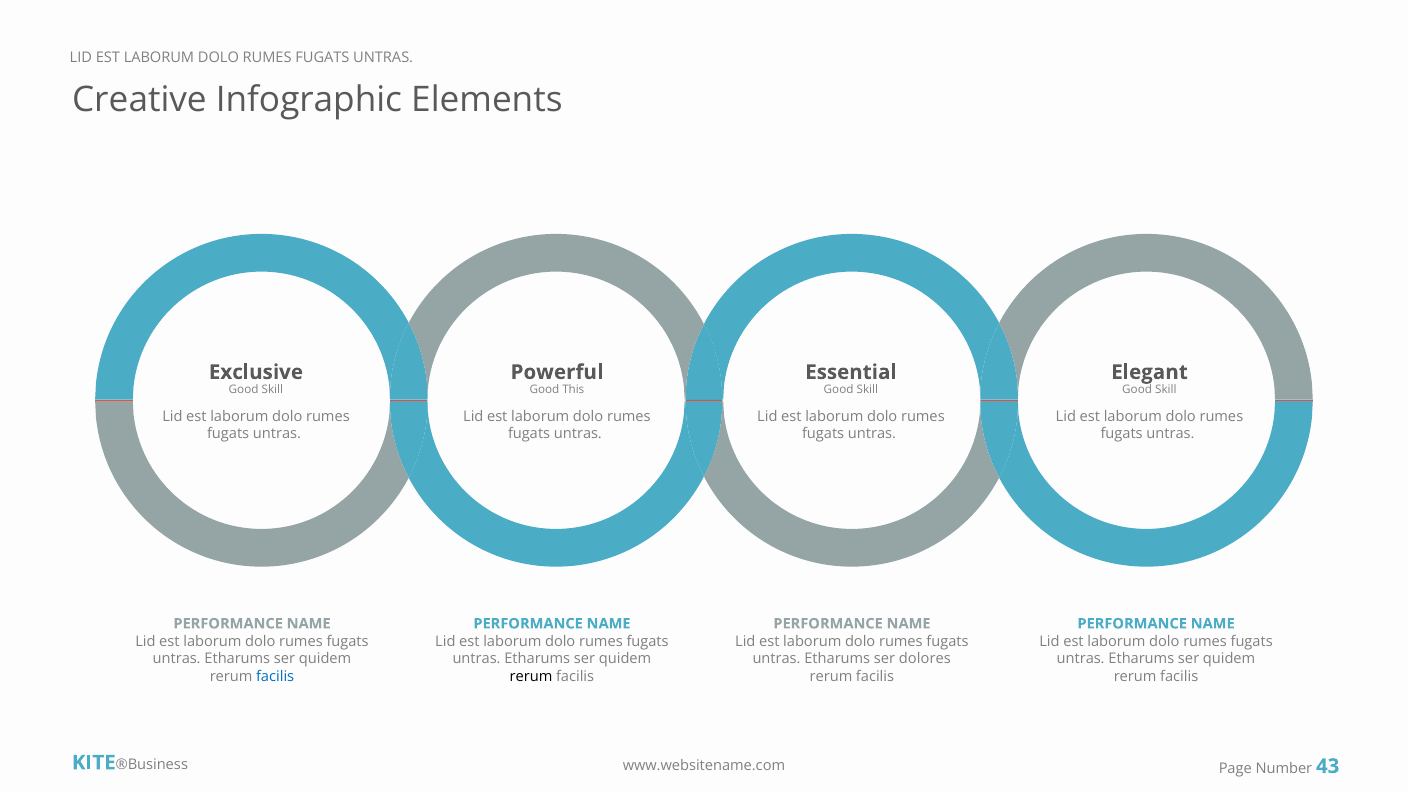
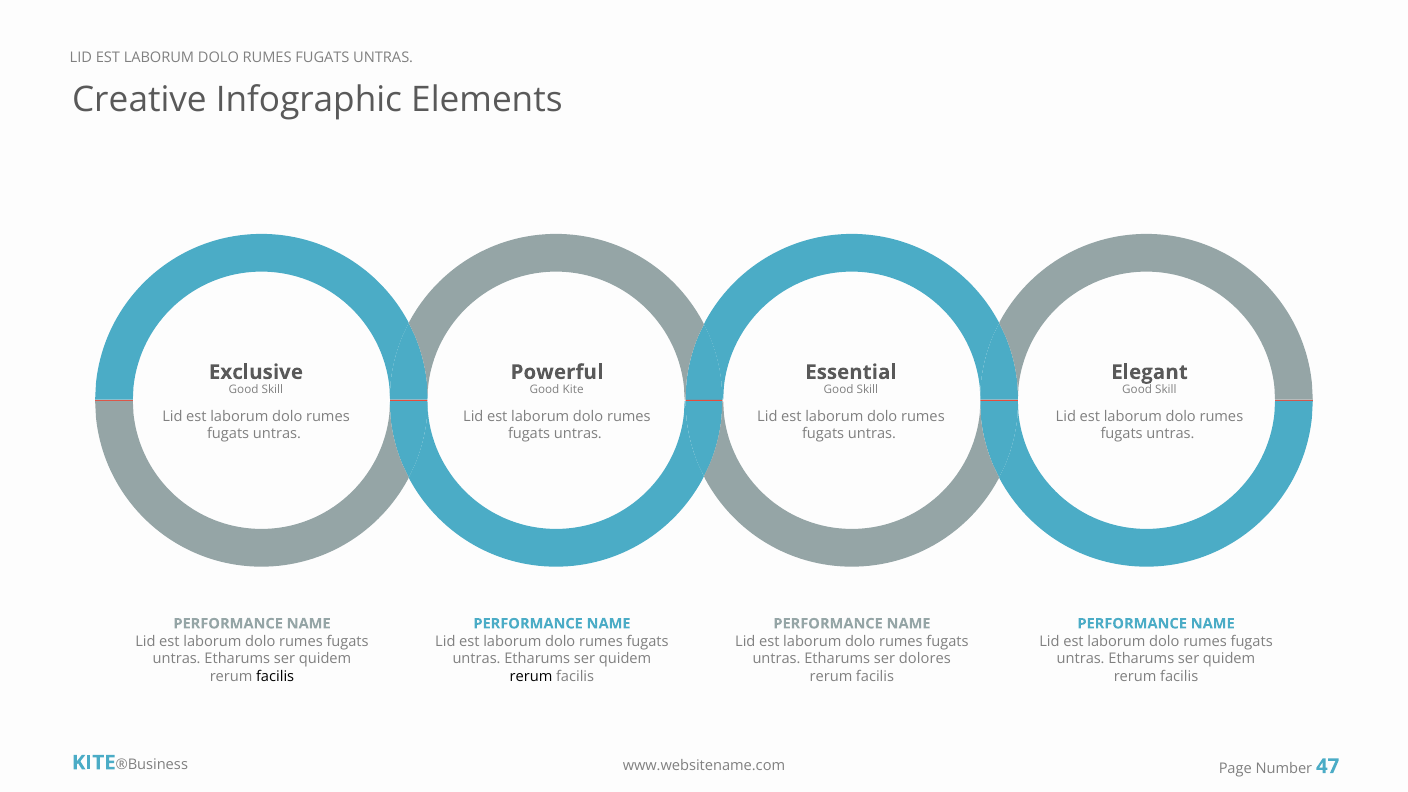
Good This: This -> Kite (573, 389)
facilis colour: blue -> black (275, 677)
43: 43 -> 47 (1328, 766)
